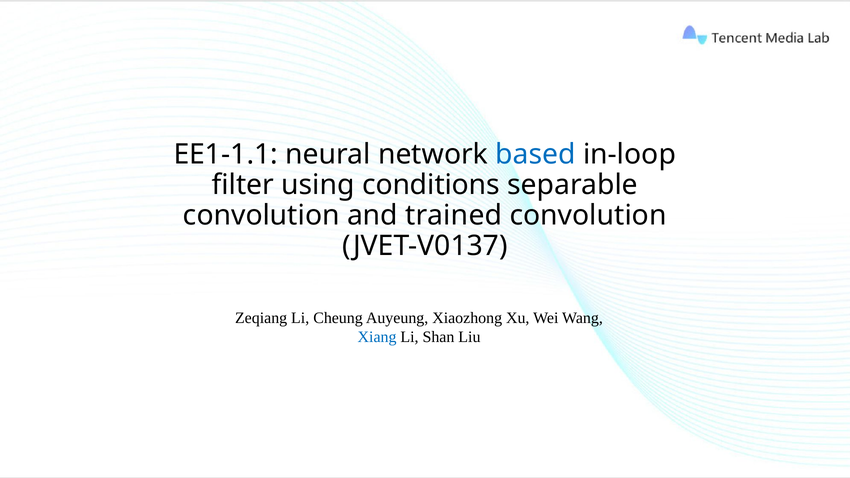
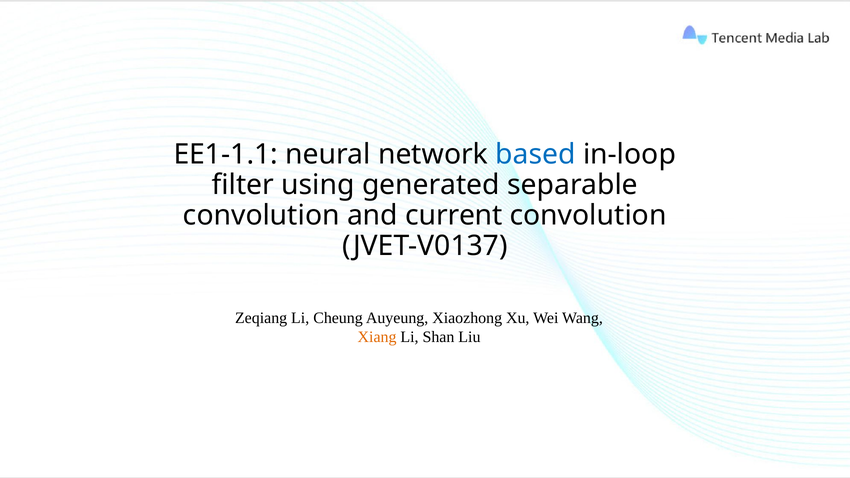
conditions: conditions -> generated (431, 185)
trained: trained -> current (454, 215)
Xiang colour: blue -> orange (377, 337)
